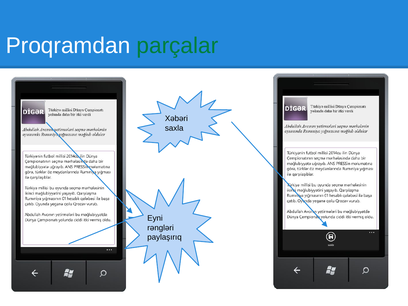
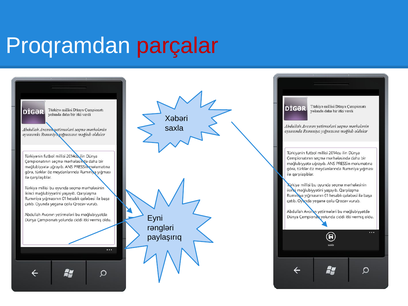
parçalar colour: green -> red (177, 46)
